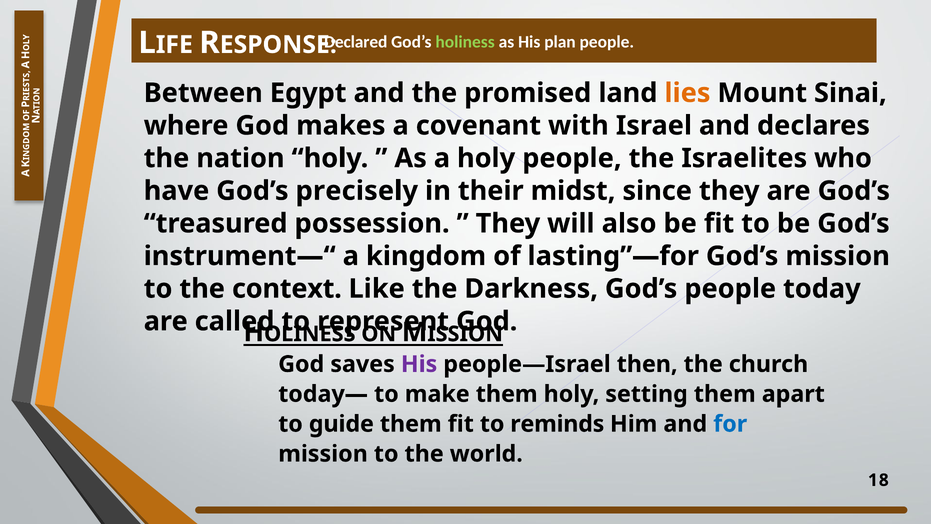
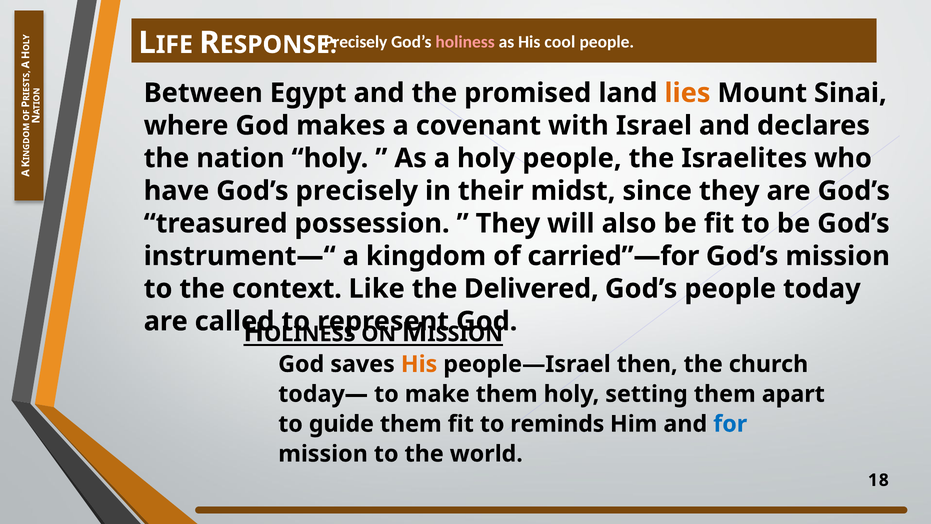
Declared: Declared -> Precisely (356, 42)
holiness colour: light green -> pink (465, 42)
plan: plan -> cool (560, 42)
lasting”—for: lasting”—for -> carried”—for (613, 256)
Darkness: Darkness -> Delivered (531, 289)
His colour: purple -> orange (419, 364)
